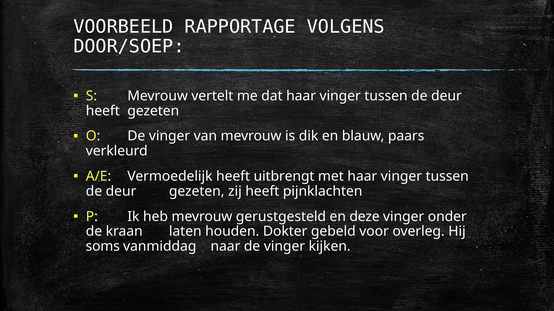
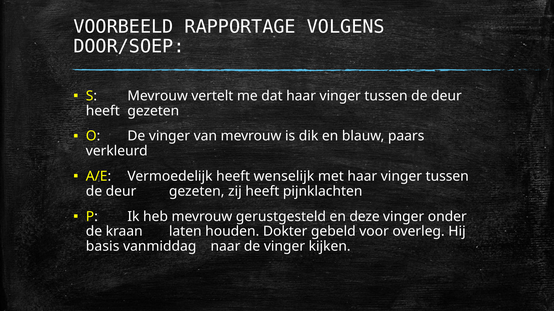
uitbrengt: uitbrengt -> wenselijk (284, 177)
soms: soms -> basis (103, 247)
